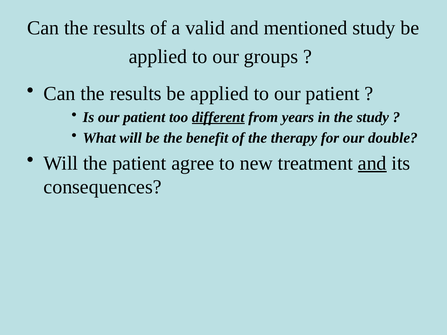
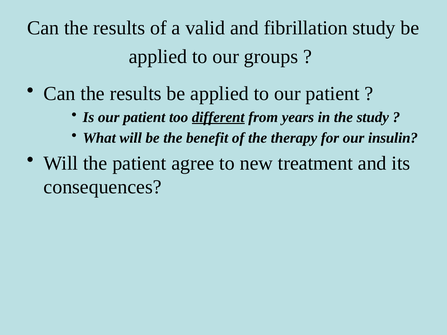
mentioned: mentioned -> fibrillation (306, 28)
double: double -> insulin (393, 138)
and underline: present -> none (372, 163)
